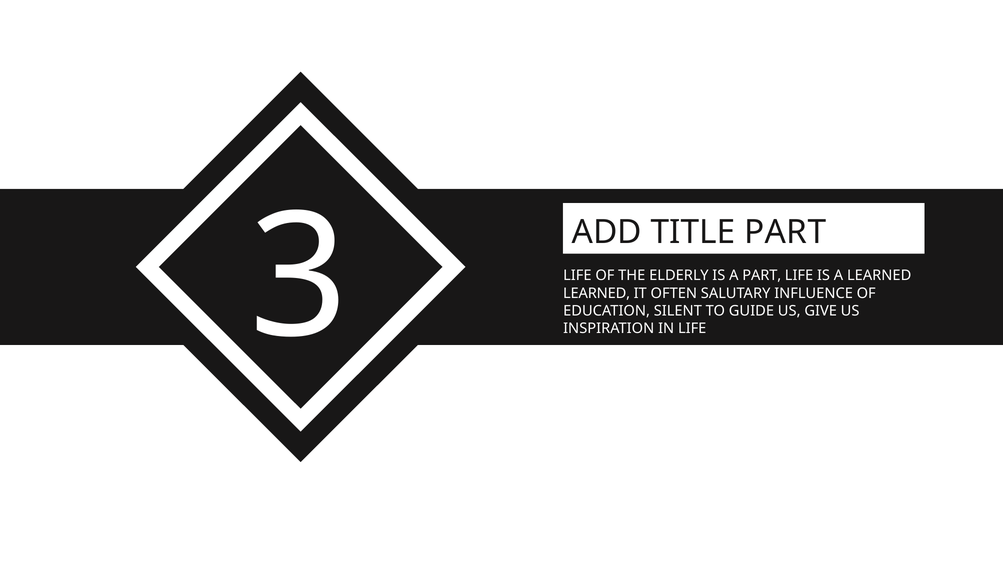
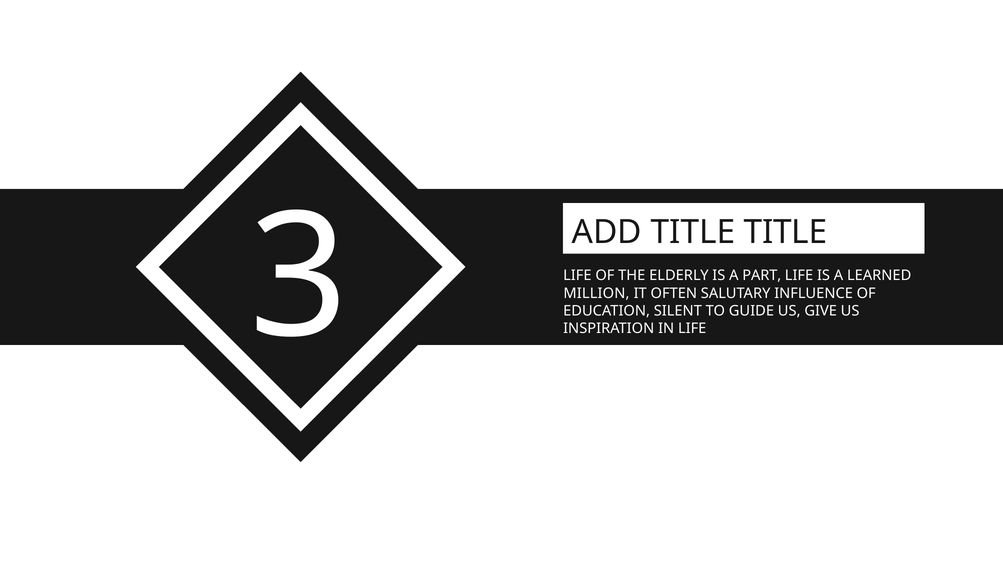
TITLE PART: PART -> TITLE (786, 232)
LEARNED: LEARNED -> MILLION (596, 293)
